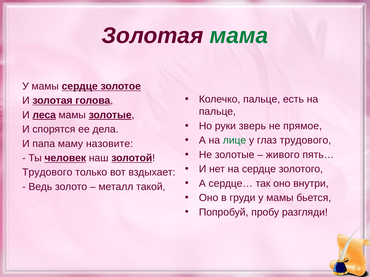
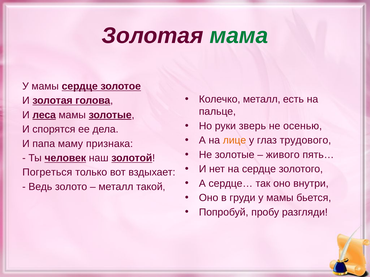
Колечко пальце: пальце -> металл (262, 99)
прямое: прямое -> осенью (303, 126)
лице colour: green -> orange (234, 141)
назовите: назовите -> признака (110, 144)
Трудового: Трудового -> Погреться (47, 173)
